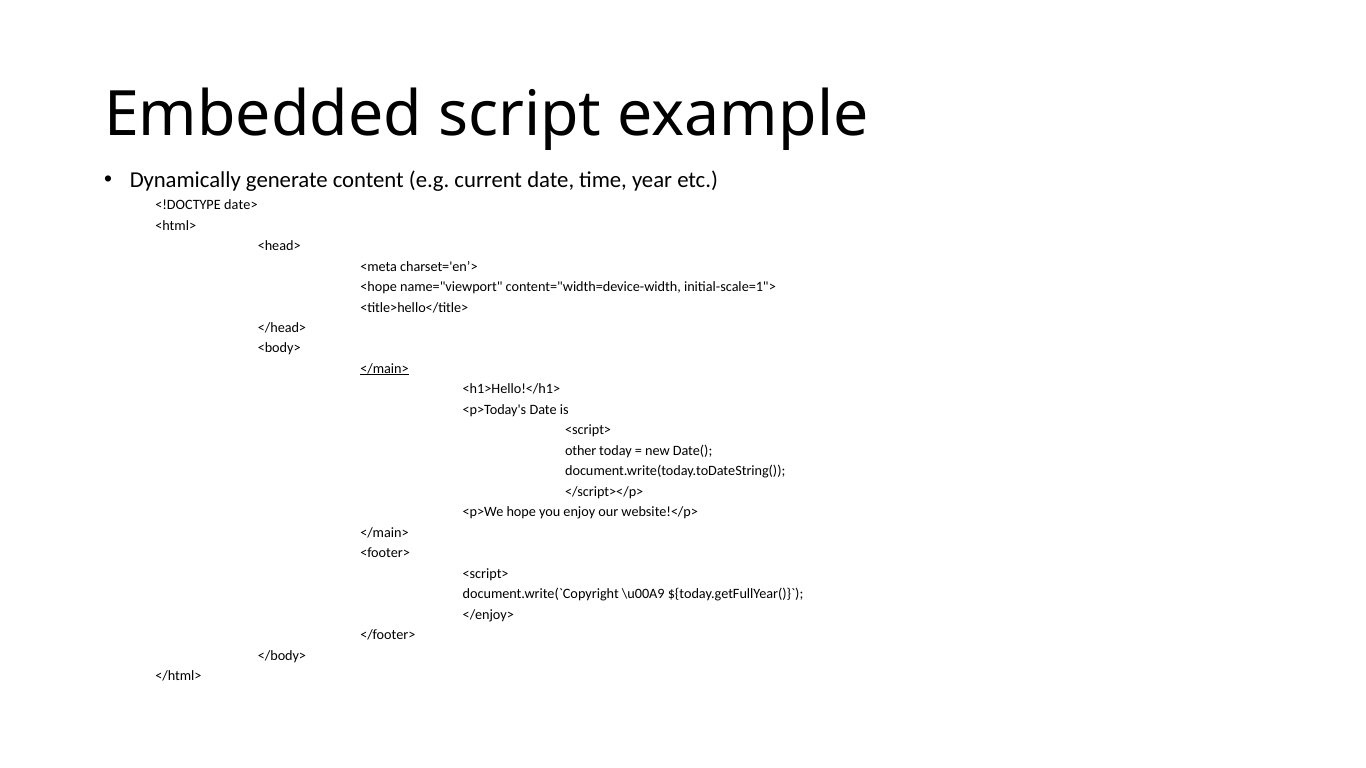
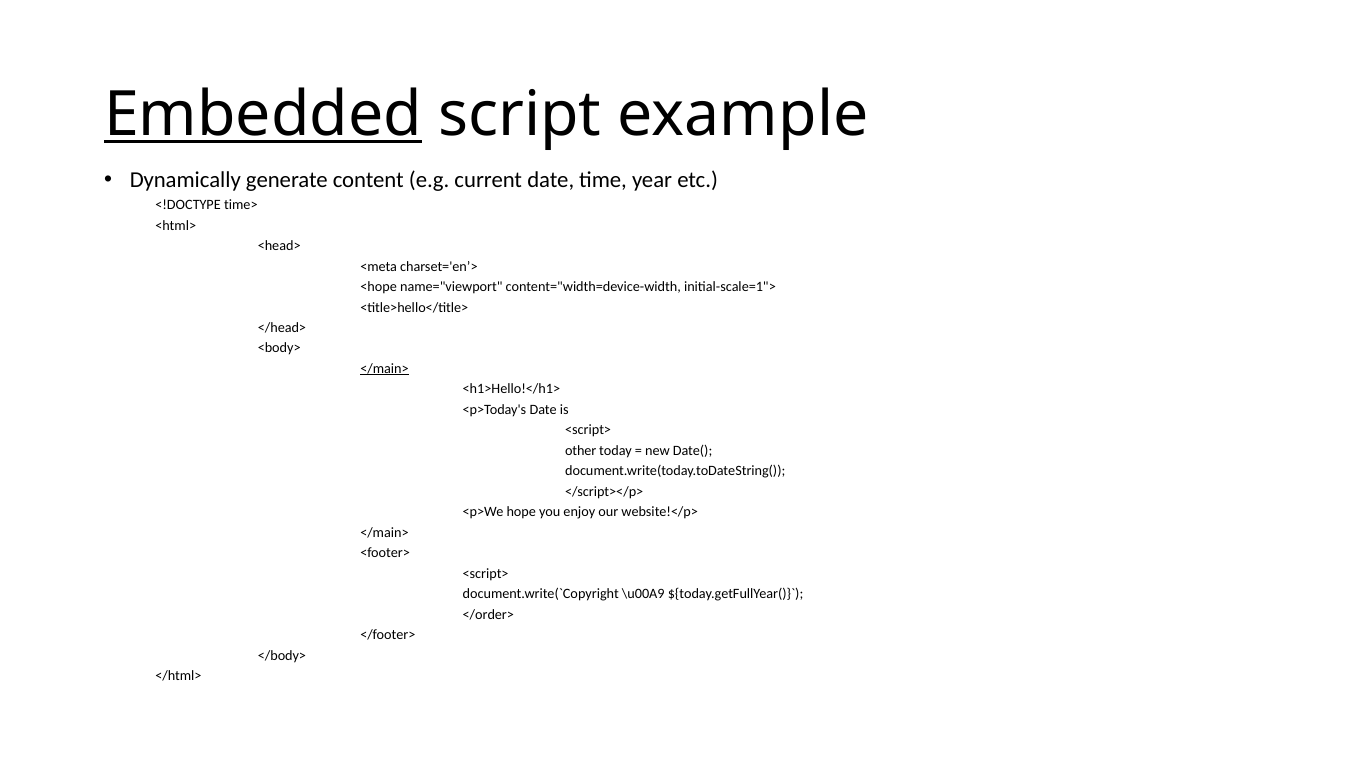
Embedded underline: none -> present (263, 115)
date>: date> -> time> (241, 205)
</enjoy>: </enjoy> -> </order> (488, 615)
